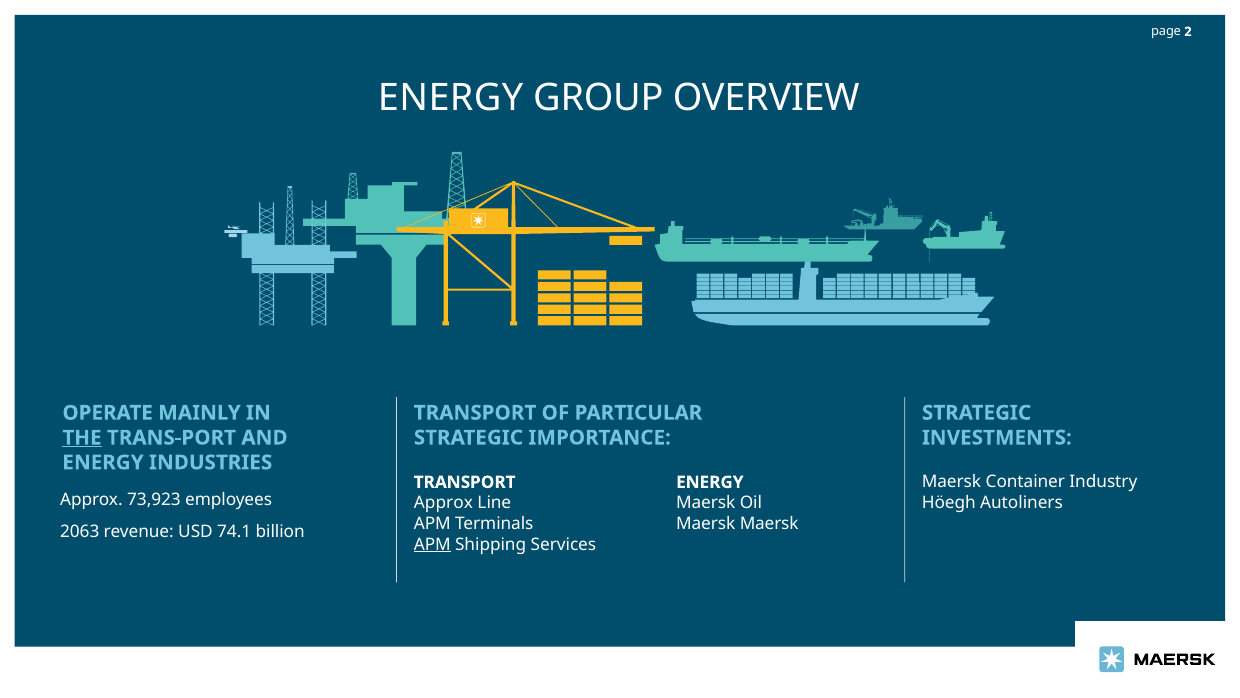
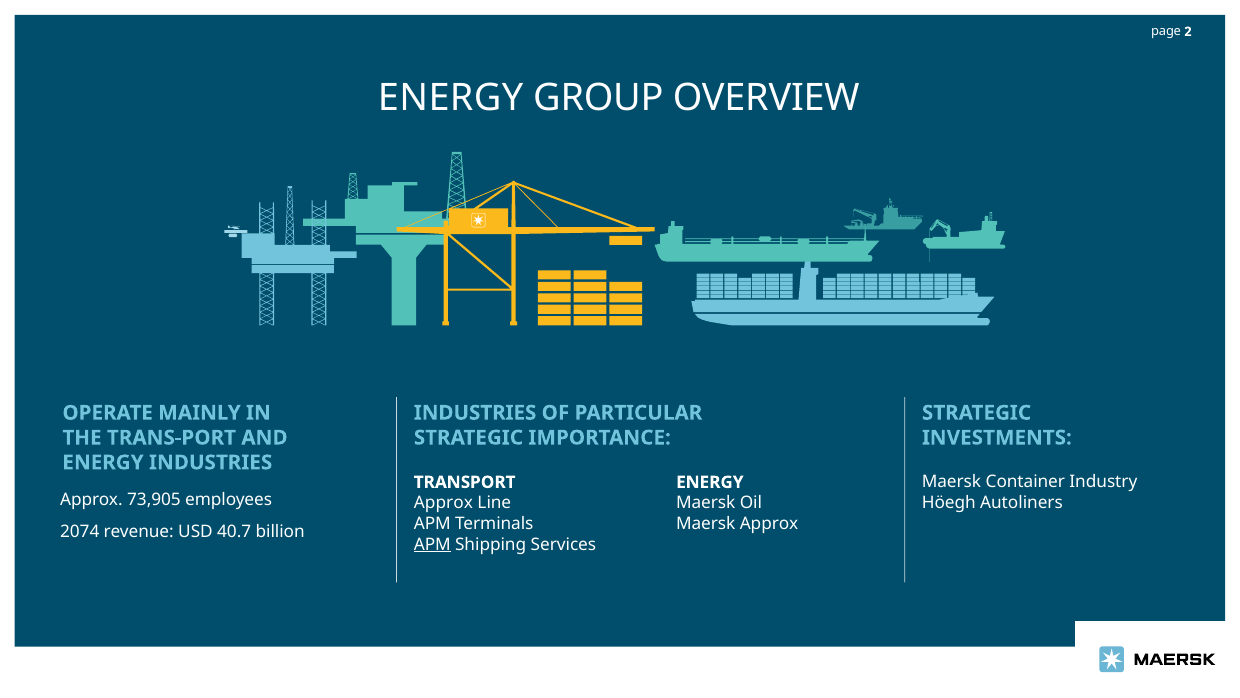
TRANSPORT: TRANSPORT -> INDUSTRIES (475, 413)
THE underline: present -> none (82, 437)
73,923: 73,923 -> 73,905 (154, 499)
Maersk Maersk: Maersk -> Approx (769, 523)
2063: 2063 -> 2074 (80, 531)
74.1: 74.1 -> 40.7 (234, 531)
